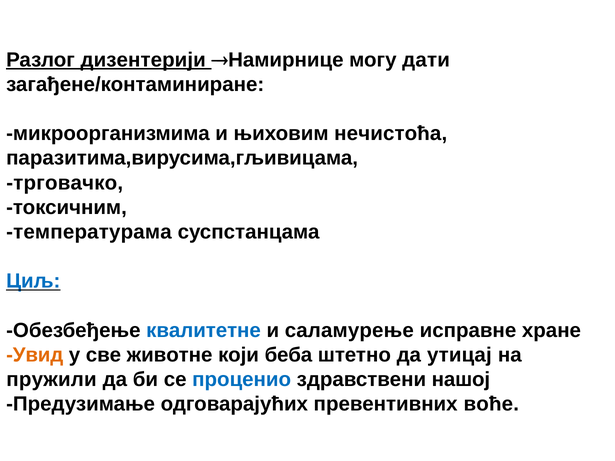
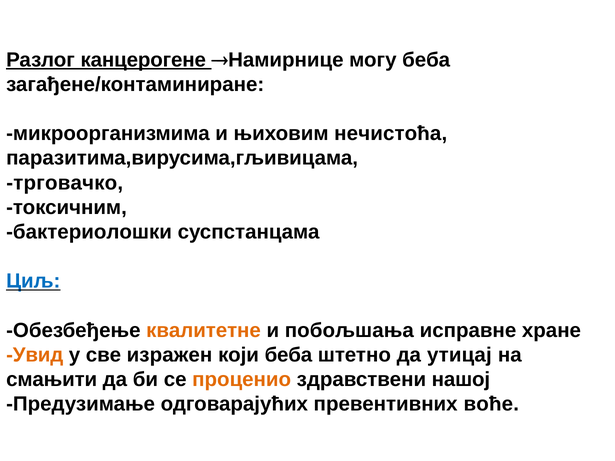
дизентерији: дизентерији -> канцерогене (143, 60)
могу дати: дати -> беба (426, 60)
температурама: температурама -> бактериолошки (89, 232)
квалитетне colour: blue -> orange (204, 330)
саламурење: саламурење -> побољшања (349, 330)
животне: животне -> изражен (169, 355)
пружили: пружили -> смањити (52, 380)
проценио colour: blue -> orange (242, 380)
